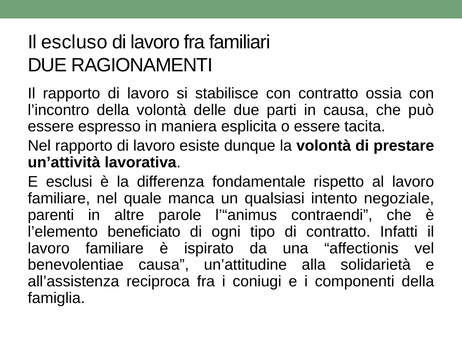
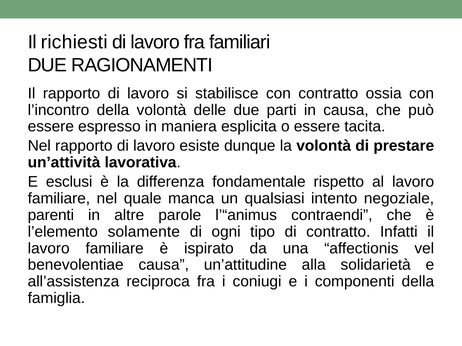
escluso: escluso -> richiesti (74, 42)
beneficiato: beneficiato -> solamente (144, 232)
